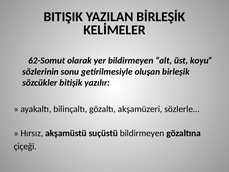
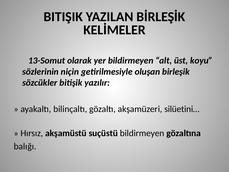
62-Somut: 62-Somut -> 13-Somut (47, 61)
sonu: sonu -> niçin (70, 72)
sözlerle…: sözlerle… -> silüetini… (182, 109)
çiçeği: çiçeği -> balığı (25, 146)
